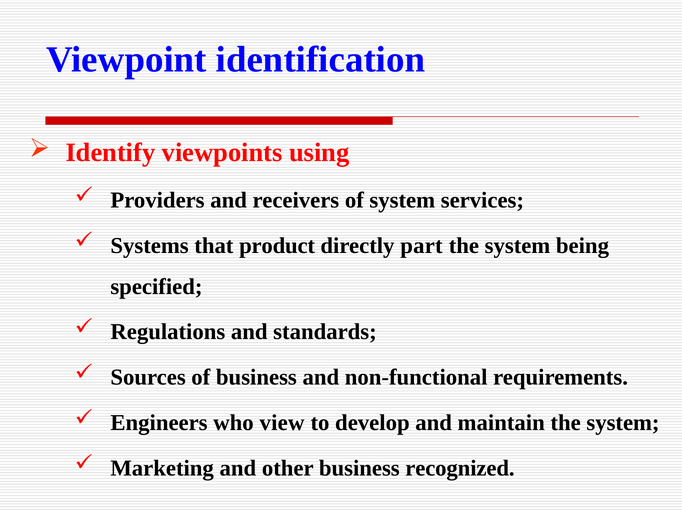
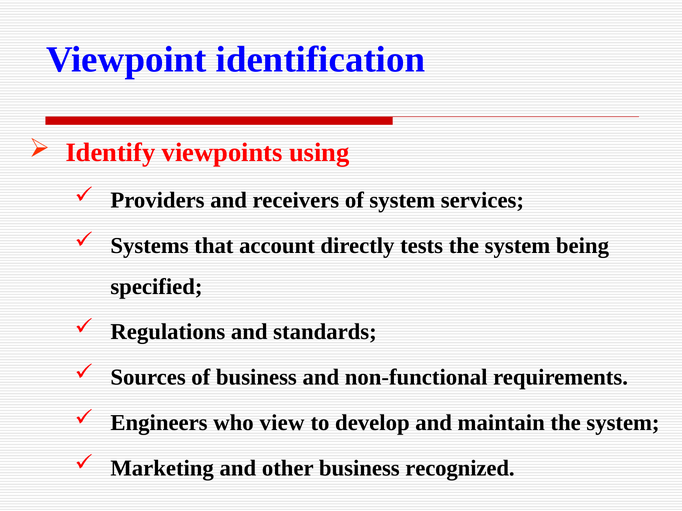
product: product -> account (277, 246)
part: part -> tests (422, 246)
